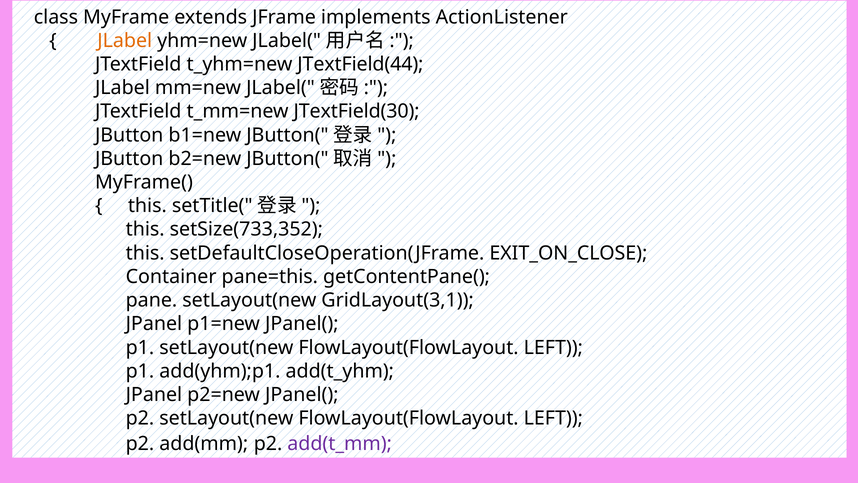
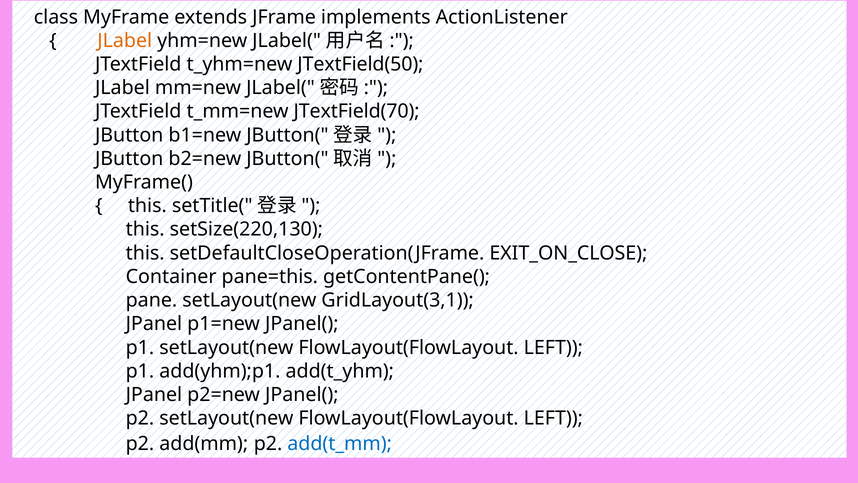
JTextField(44: JTextField(44 -> JTextField(50 (360, 64)
JTextField(30: JTextField(30 -> JTextField(70 (357, 111)
setSize(733,352: setSize(733,352 -> setSize(220,130 (246, 229)
add(t_mm colour: purple -> blue (340, 443)
